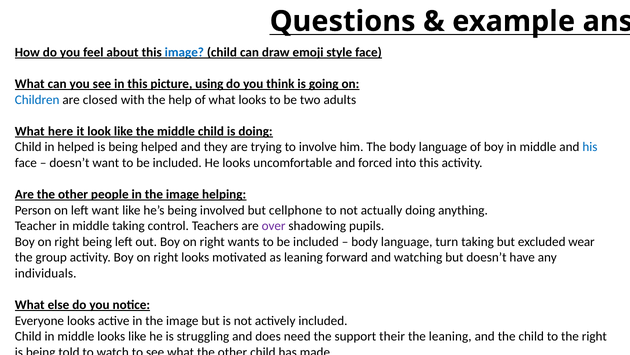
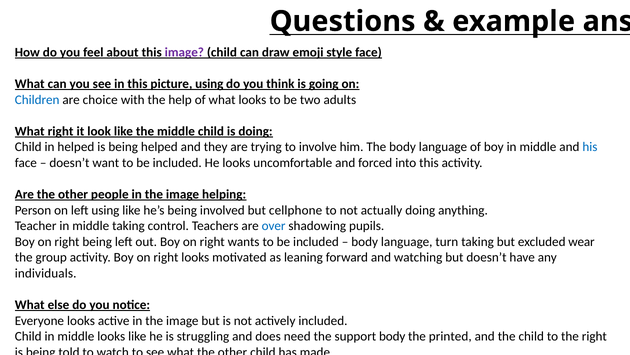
image colour: blue -> purple (184, 52)
closed: closed -> choice (100, 100)
What here: here -> right (61, 131)
left want: want -> using (105, 210)
over colour: purple -> blue (274, 226)
support their: their -> body (392, 336)
the leaning: leaning -> printed (450, 336)
